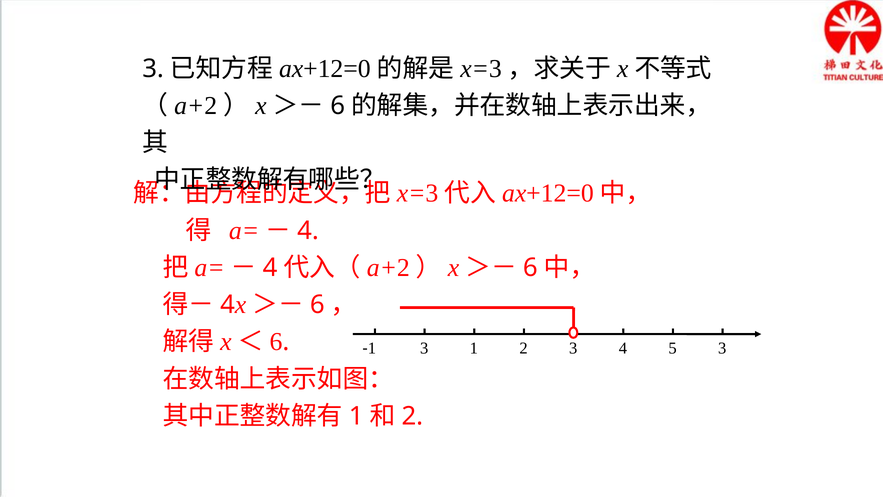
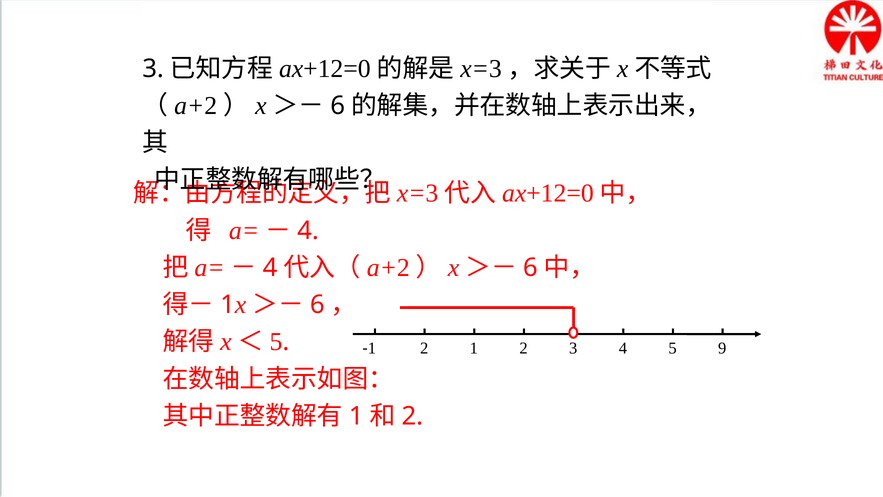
4: 4 -> 1 (228, 305)
6: 6 -> 5 (276, 342)
3: 3 -> 2 (424, 348)
5 3: 3 -> 9 (722, 348)
